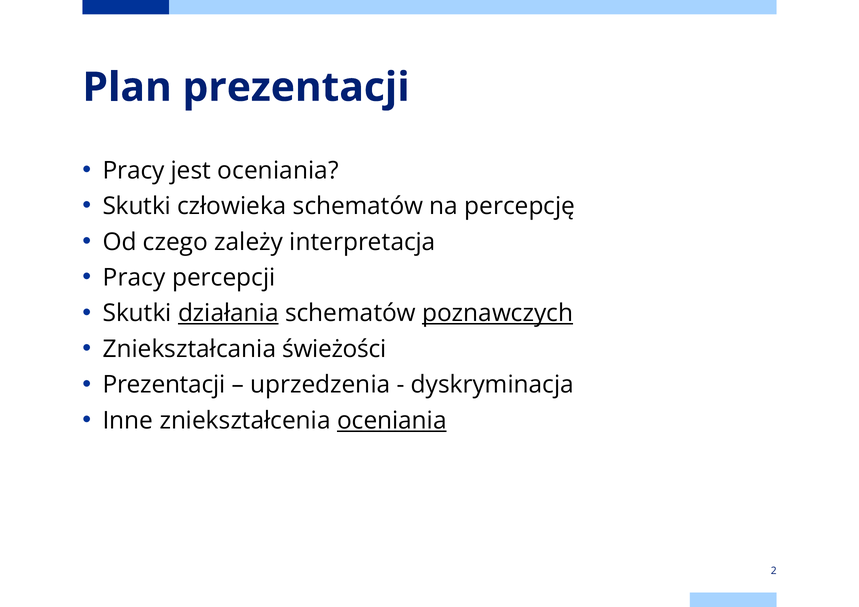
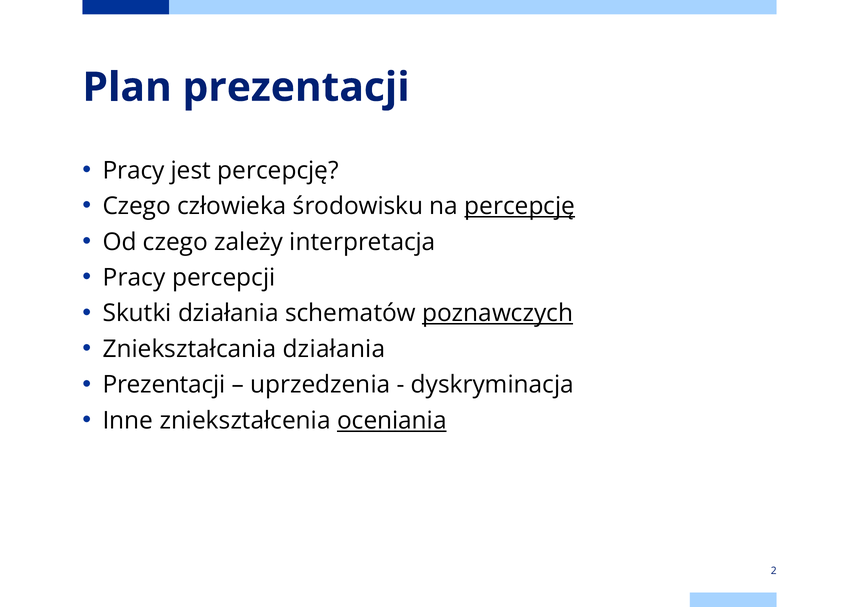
jest oceniania: oceniania -> percepcję (278, 171)
Skutki: Skutki -> Czego (137, 206)
człowieka schematów: schematów -> środowisku (358, 206)
percepcję underline: none -> present (520, 206)
działania underline: present -> none (228, 314)
Zniekształcania świeżości: świeżości -> działania (334, 349)
